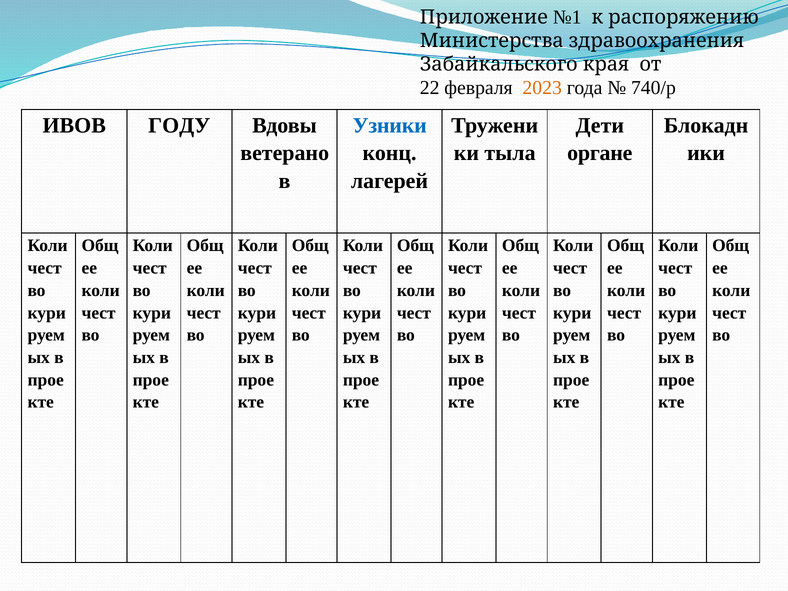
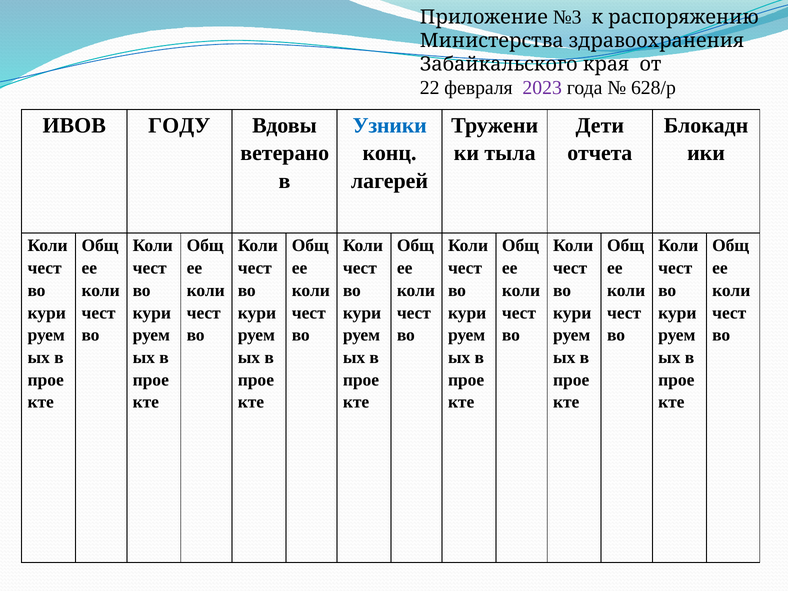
№1: №1 -> №3 (567, 17)
2023 colour: orange -> purple (542, 88)
740/р: 740/р -> 628/р (653, 88)
органе: органе -> отчета (600, 153)
